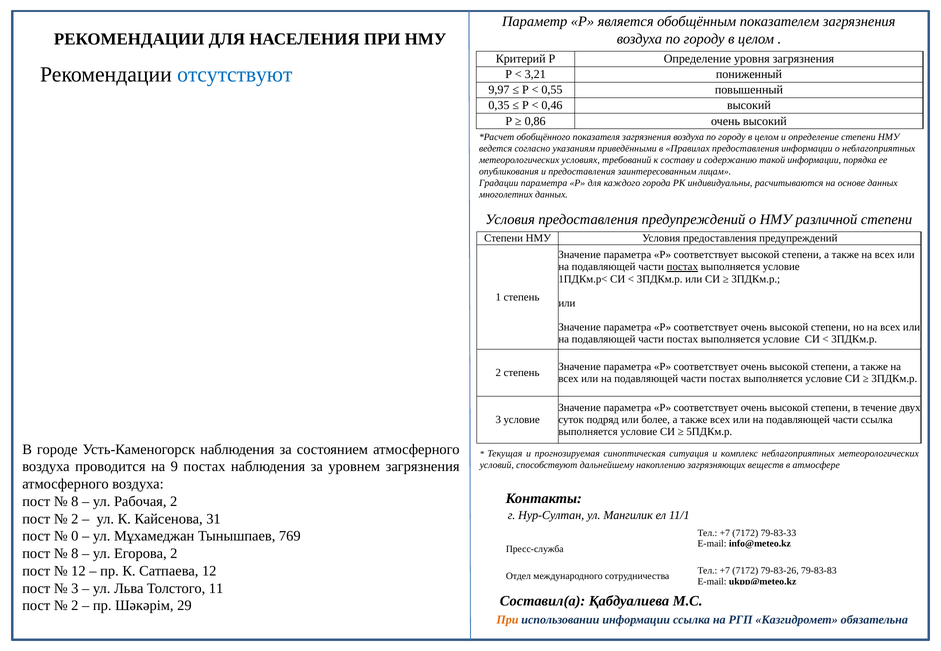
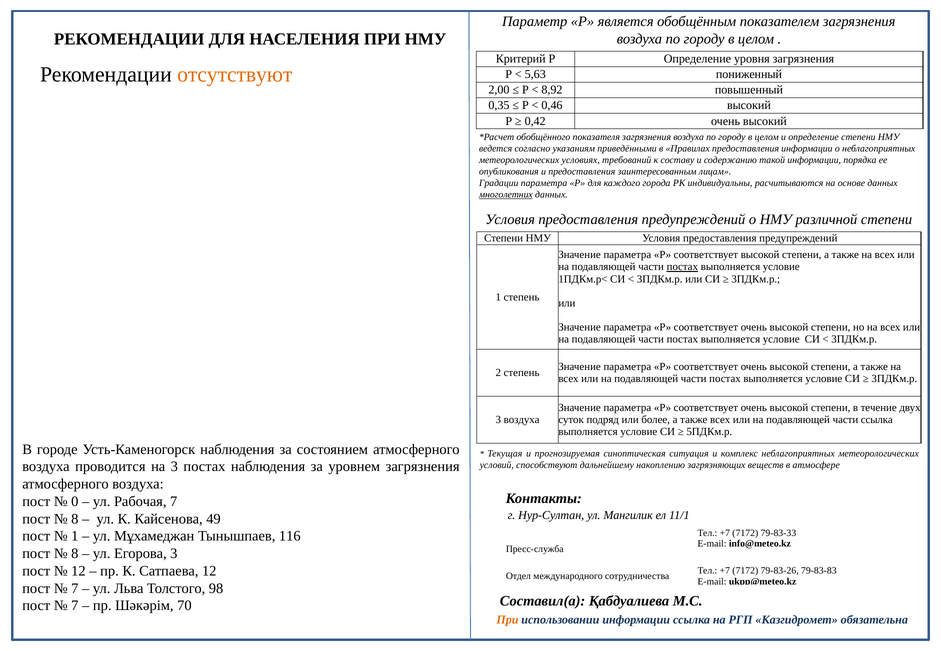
отсутствуют colour: blue -> orange (235, 75)
3,21: 3,21 -> 5,63 (535, 75)
9,97: 9,97 -> 2,00 (499, 90)
0,55: 0,55 -> 8,92 (552, 90)
0,86: 0,86 -> 0,42 (535, 121)
многолетних underline: none -> present (506, 195)
3 условие: условие -> воздуха (522, 420)
на 9: 9 -> 3 (174, 467)
8: 8 -> 0 (75, 502)
Рабочая 2: 2 -> 7 (174, 502)
2: 2 -> 8 (75, 519)
31: 31 -> 49 (213, 519)
0: 0 -> 1 (75, 537)
769: 769 -> 116 (290, 537)
Егорова 2: 2 -> 3 (174, 554)
3: 3 -> 7 (75, 589)
11: 11 -> 98 (216, 589)
2: 2 -> 7 (75, 606)
29: 29 -> 70 (184, 606)
